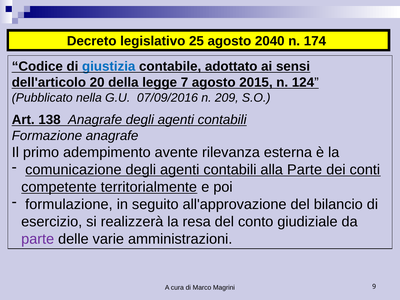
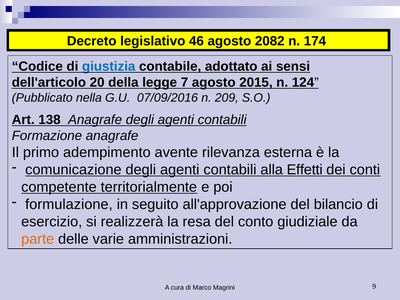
25: 25 -> 46 (196, 41)
2040: 2040 -> 2082 (270, 41)
alla Parte: Parte -> Effetti (305, 170)
parte colour: purple -> orange (38, 239)
